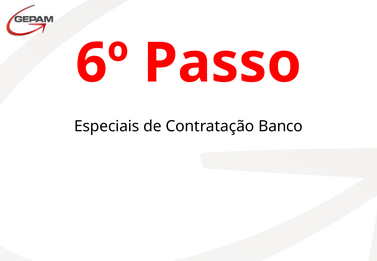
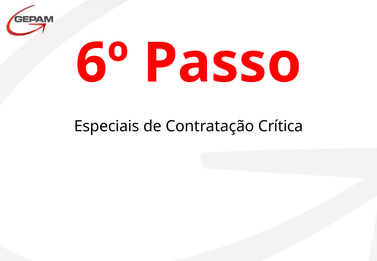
Banco: Banco -> Crítica (281, 126)
